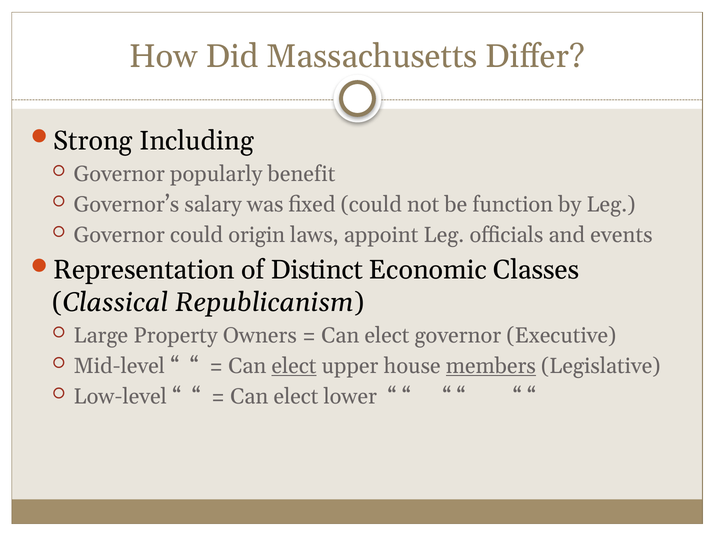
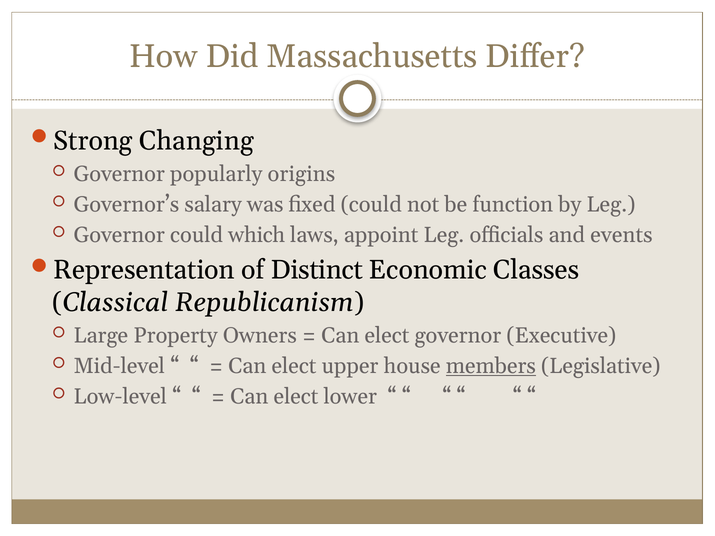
Including: Including -> Changing (196, 141)
benefit: benefit -> origins (301, 174)
origin: origin -> which (257, 235)
elect underline: present -> none (294, 366)
